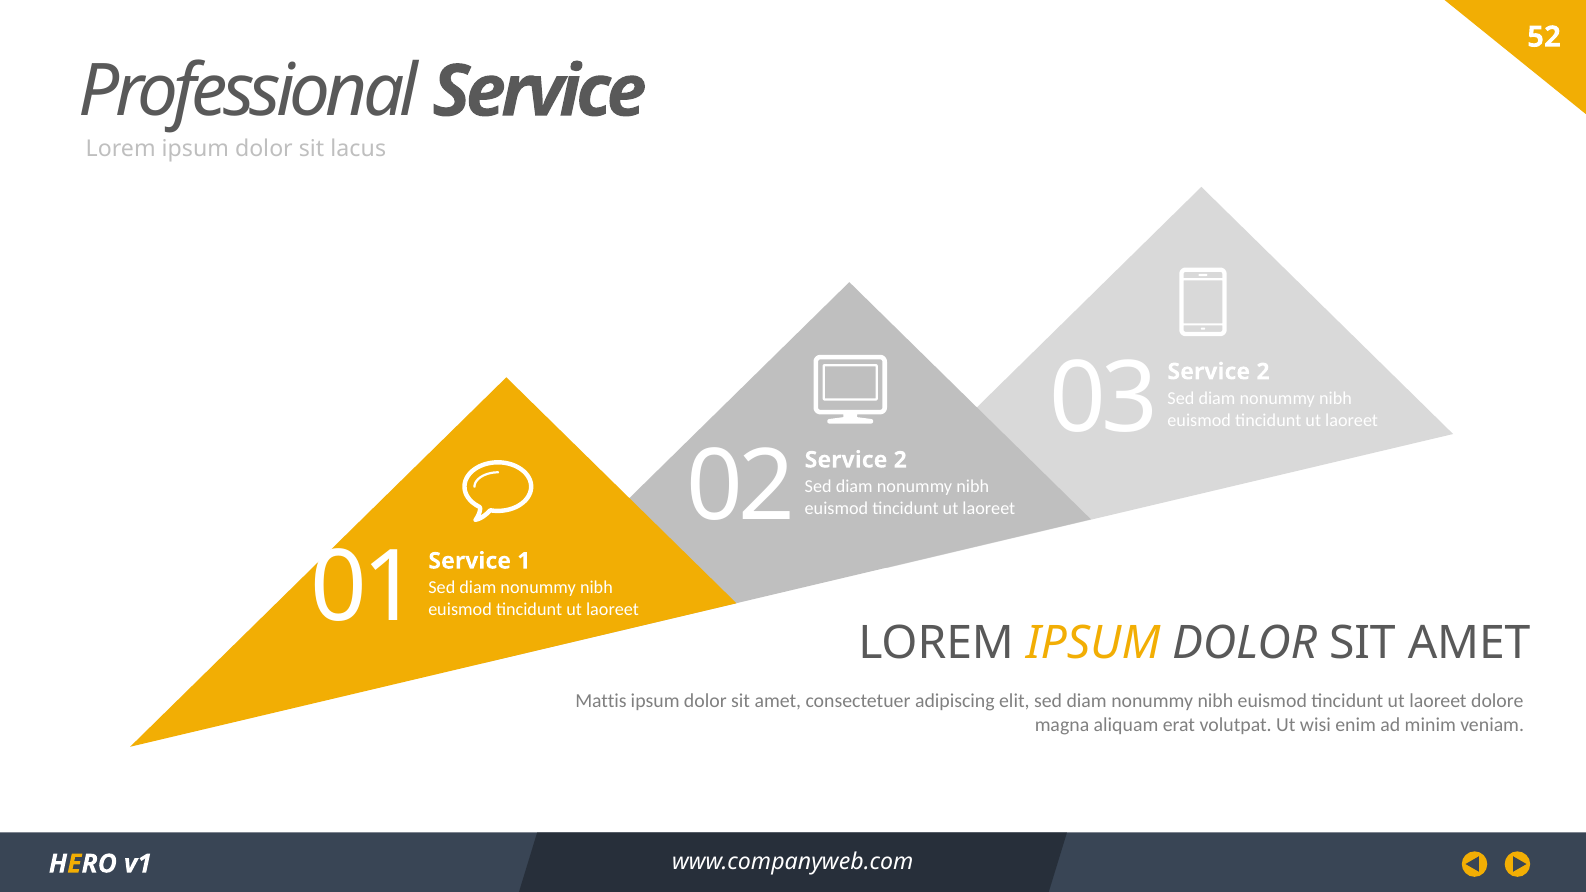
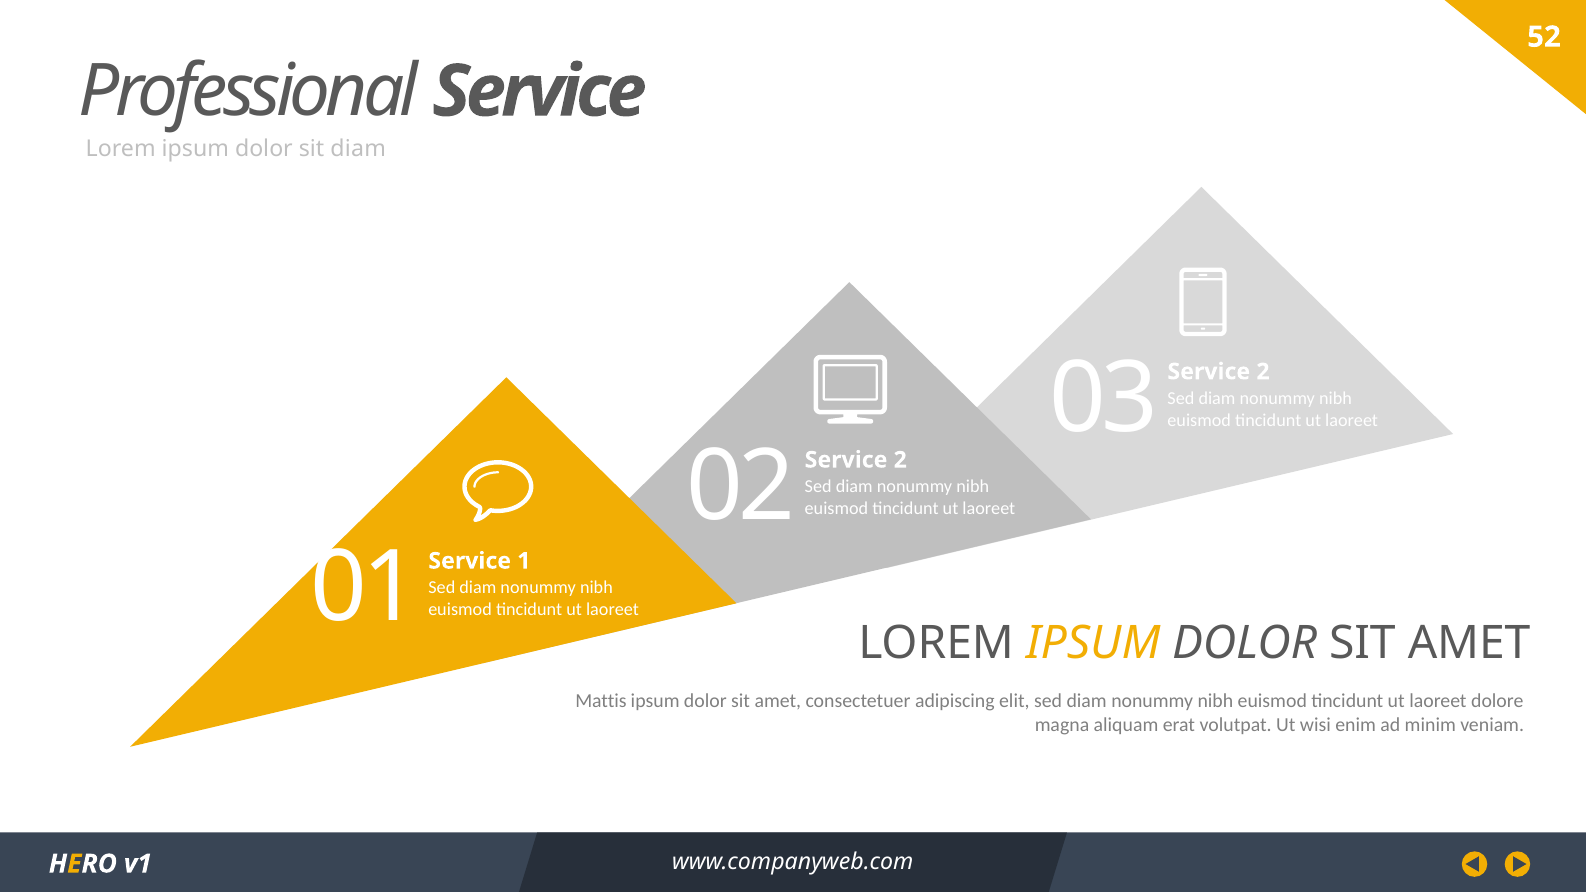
sit lacus: lacus -> diam (358, 149)
